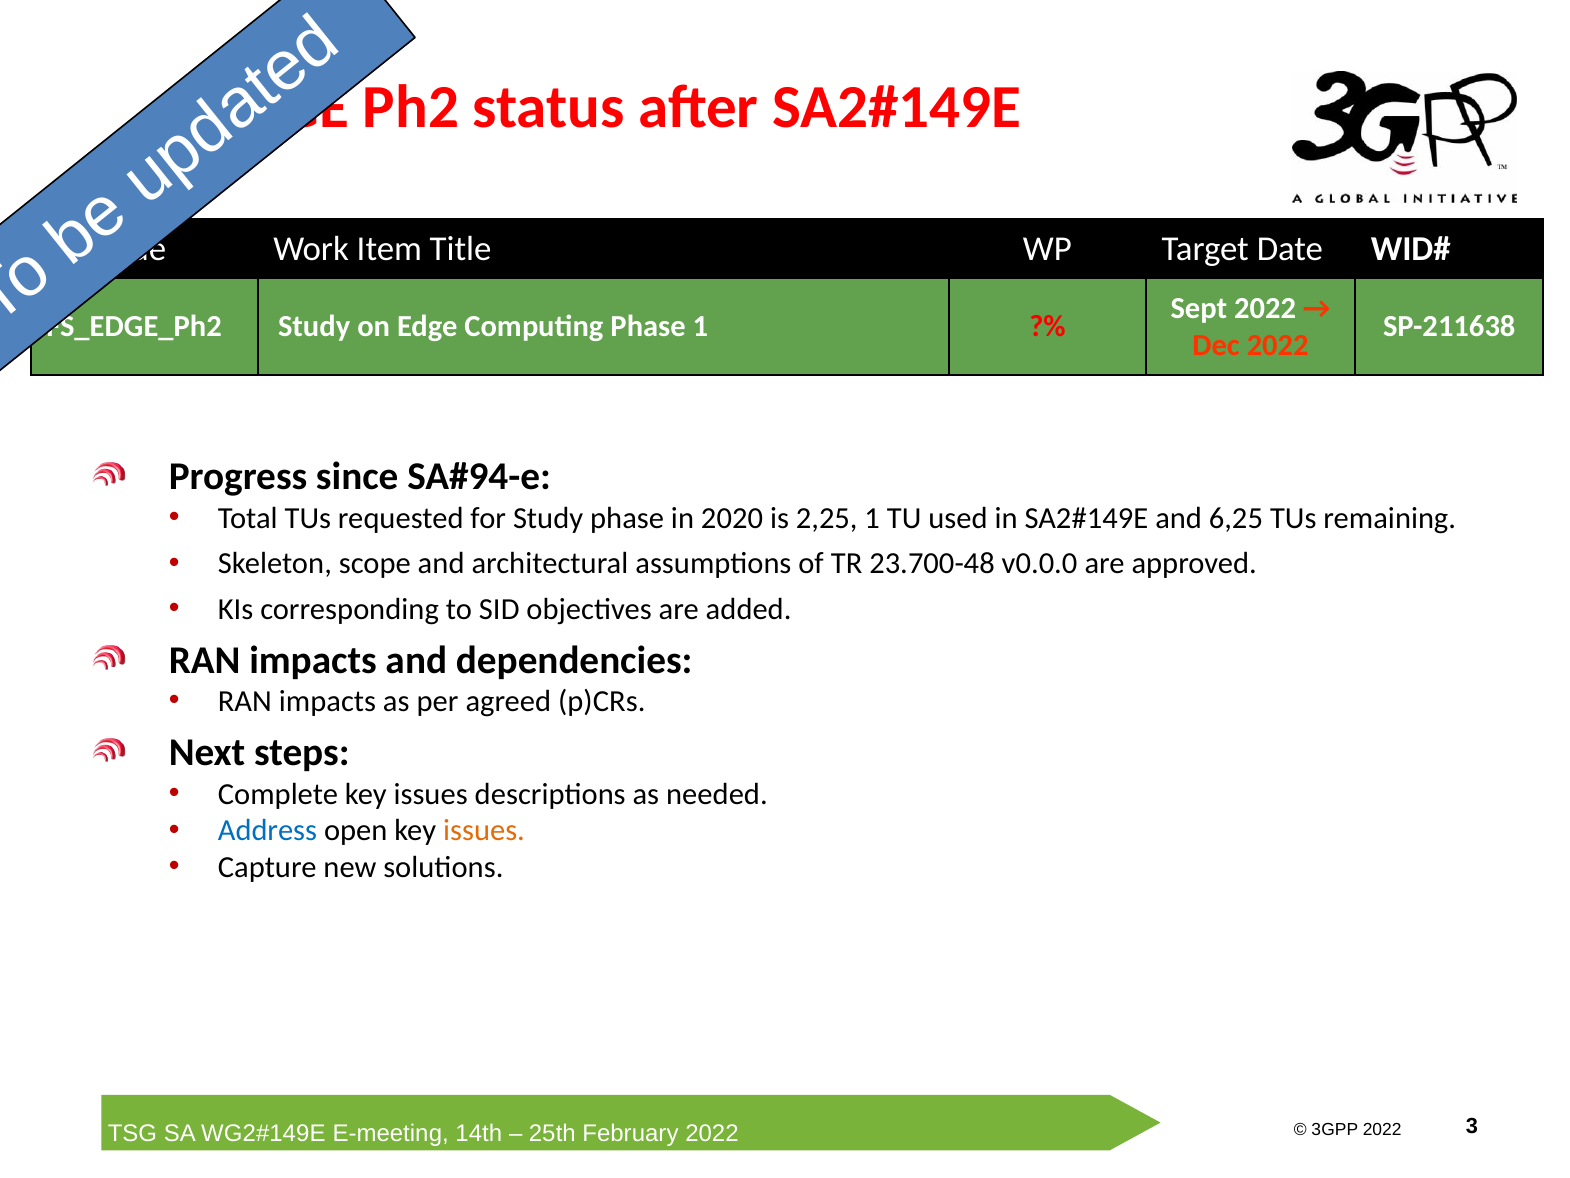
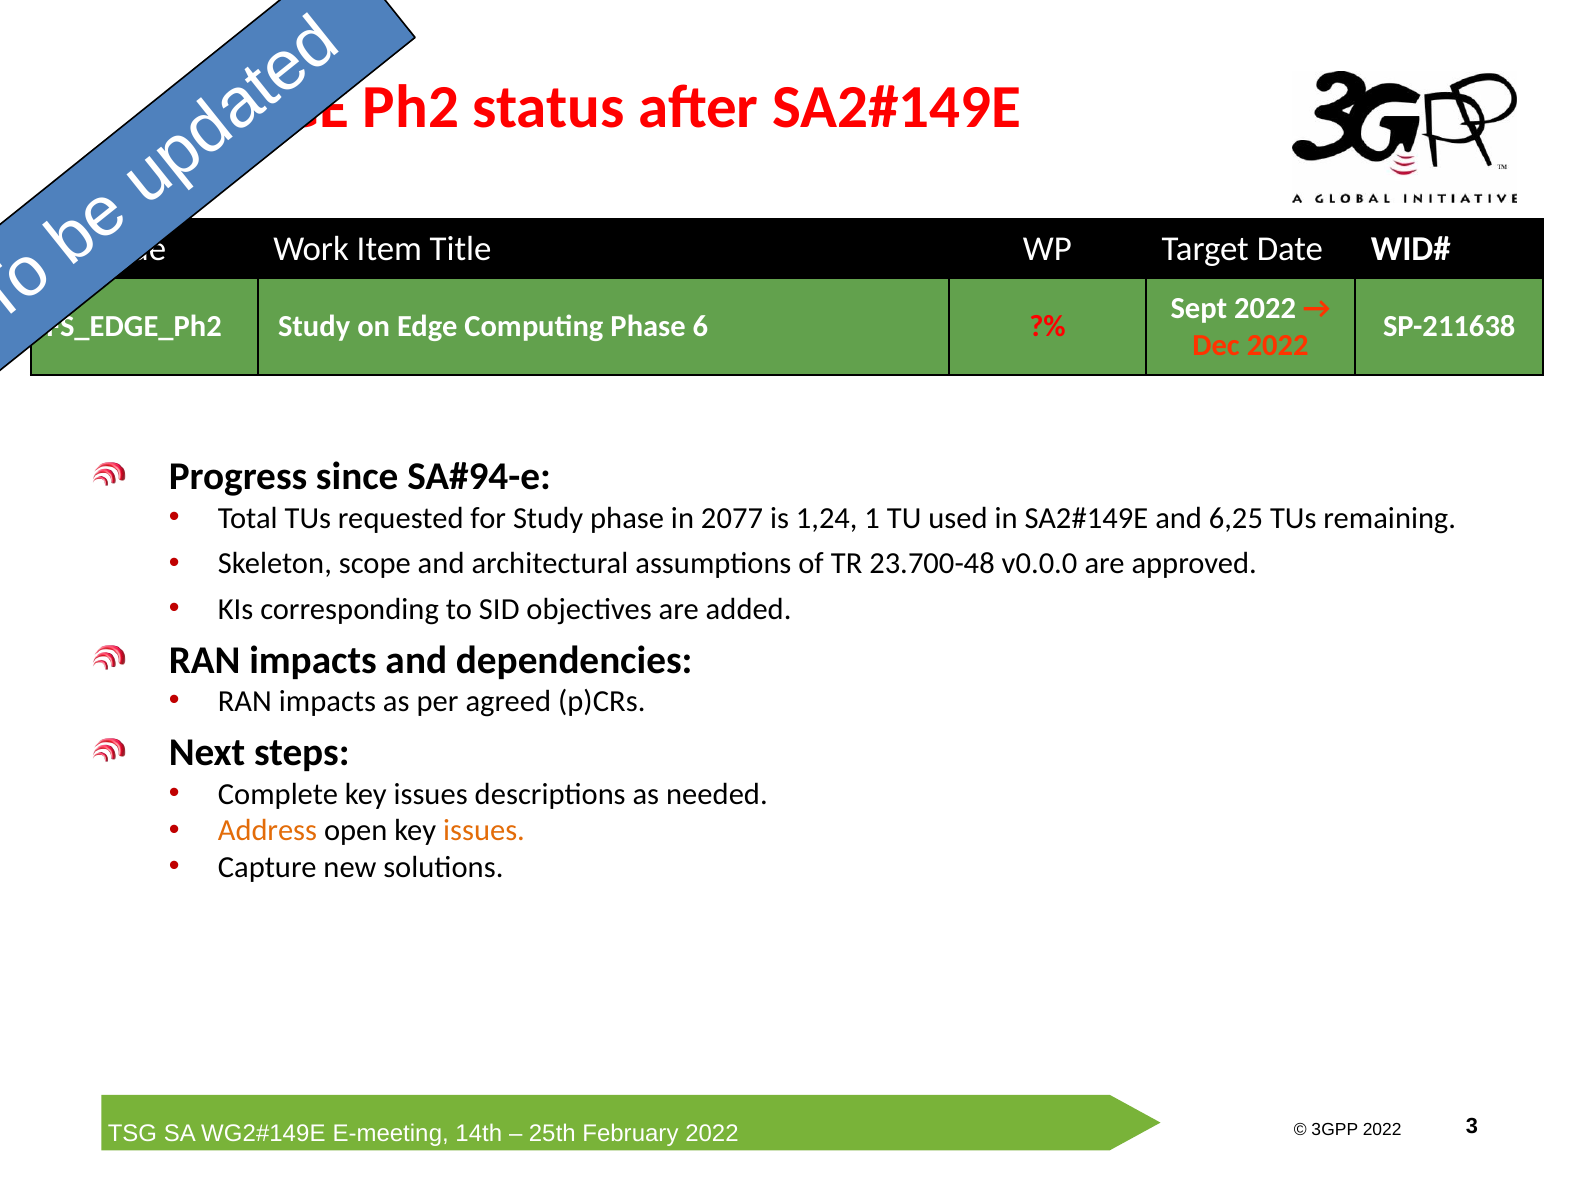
Phase 1: 1 -> 6 (700, 327)
2020: 2020 -> 2077 (732, 518)
2,25: 2,25 -> 1,24 (827, 518)
Address colour: blue -> orange (267, 830)
